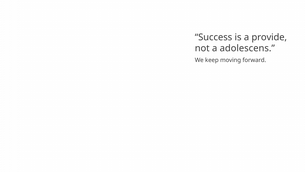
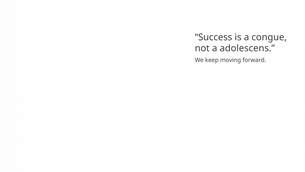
provide: provide -> congue (269, 37)
